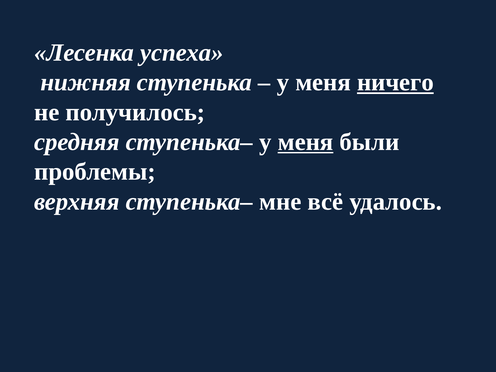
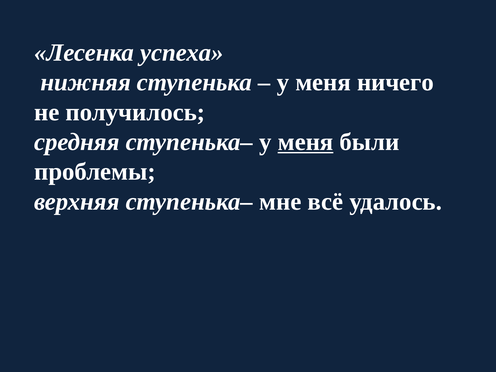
ничего underline: present -> none (395, 82)
